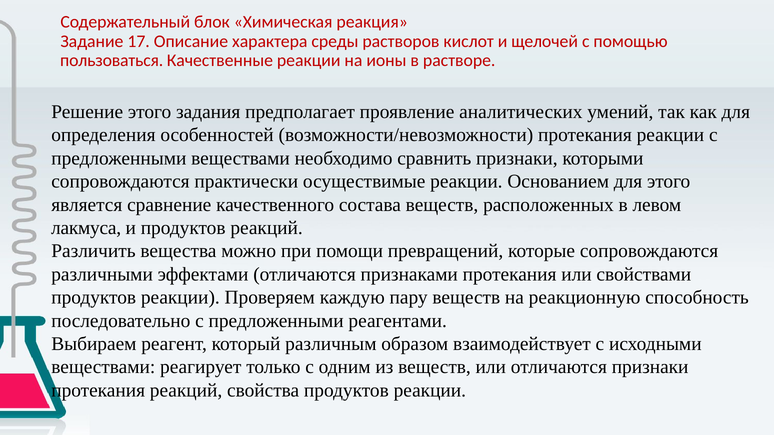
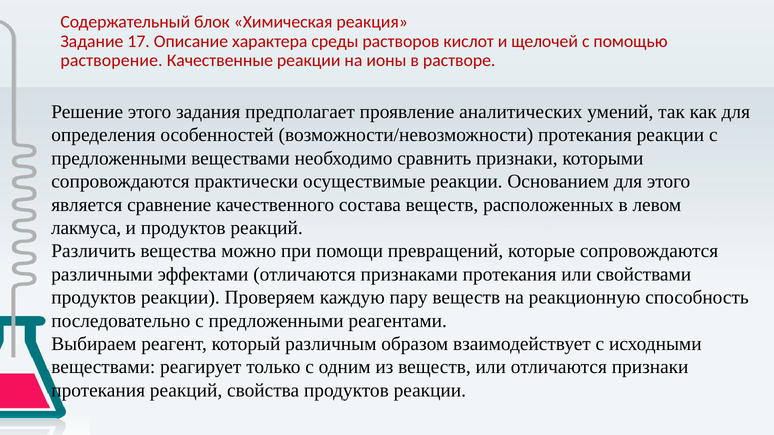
пользоваться: пользоваться -> растворение (112, 60)
